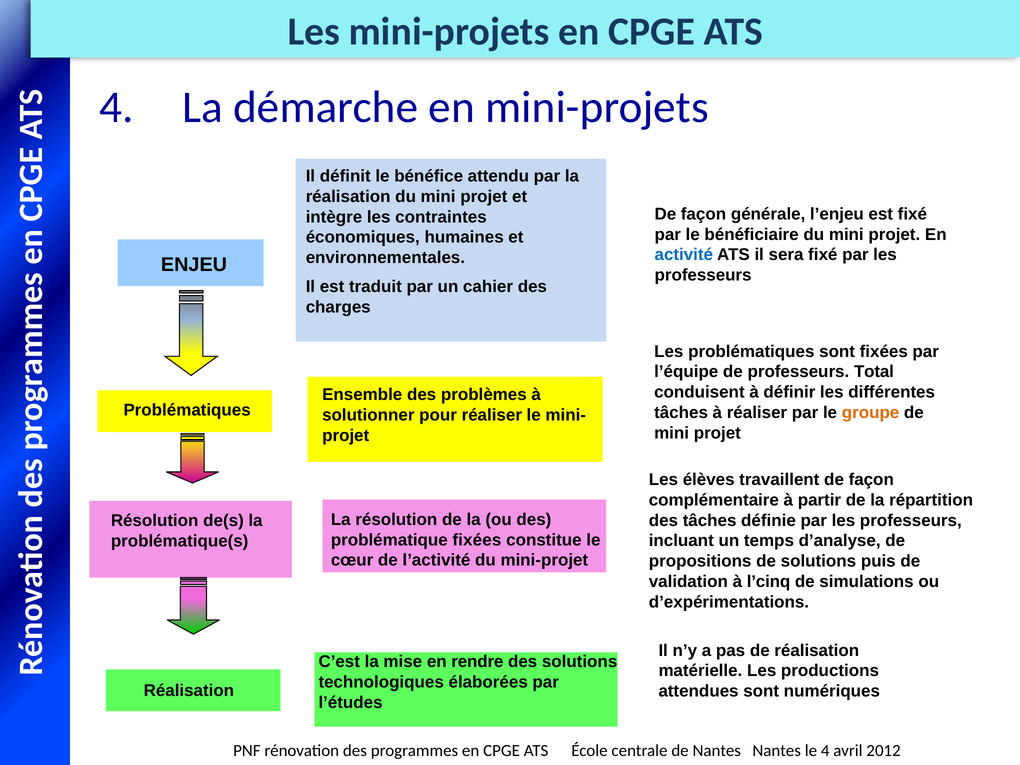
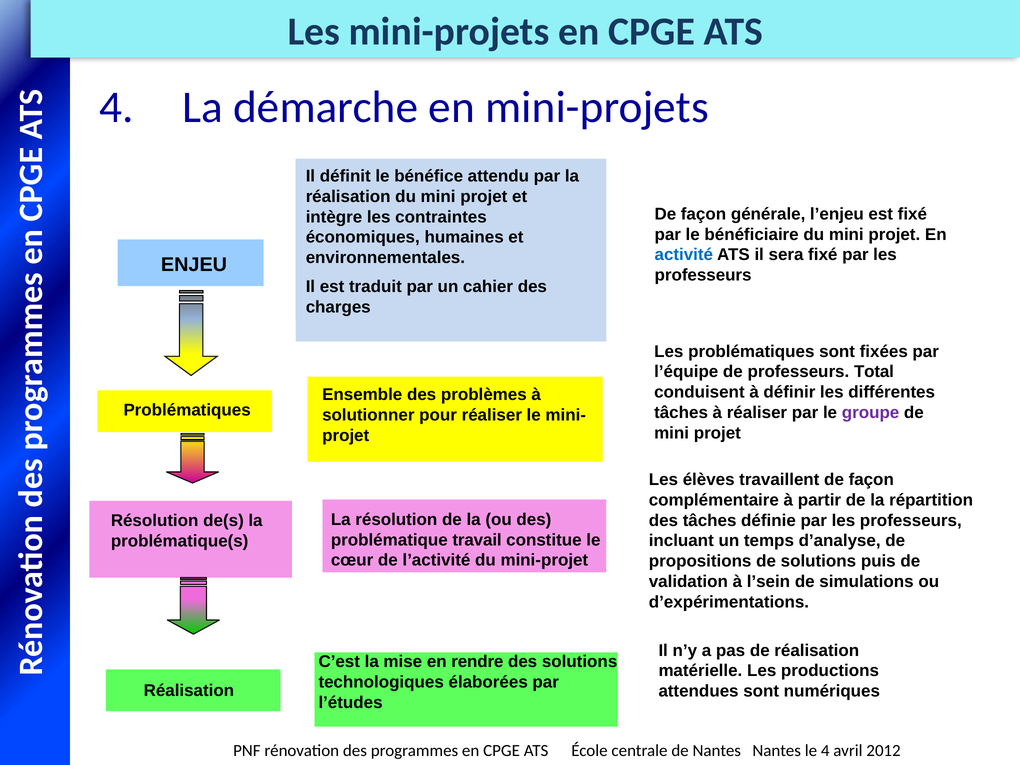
groupe colour: orange -> purple (871, 413)
problématique fixées: fixées -> travail (477, 540)
l’cinq: l’cinq -> l’sein (768, 582)
